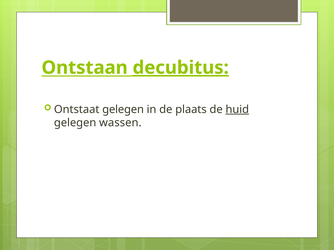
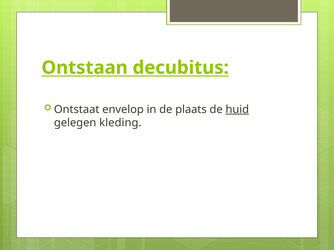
decubitus underline: present -> none (181, 68)
Ontstaat gelegen: gelegen -> envelop (123, 110)
wassen: wassen -> kleding (120, 123)
